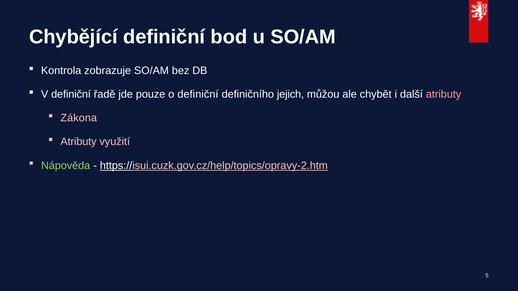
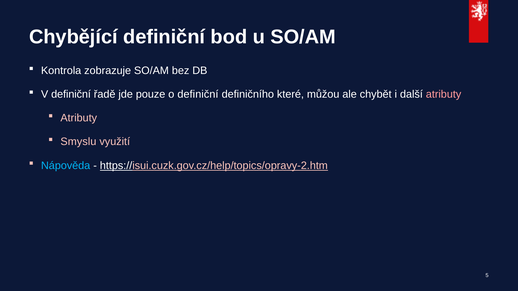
jejich: jejich -> které (290, 94)
Zákona: Zákona -> Atributy (79, 118)
Atributy: Atributy -> Smyslu (78, 142)
Nápověda colour: light green -> light blue (66, 166)
